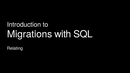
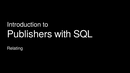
Migrations: Migrations -> Publishers (30, 34)
